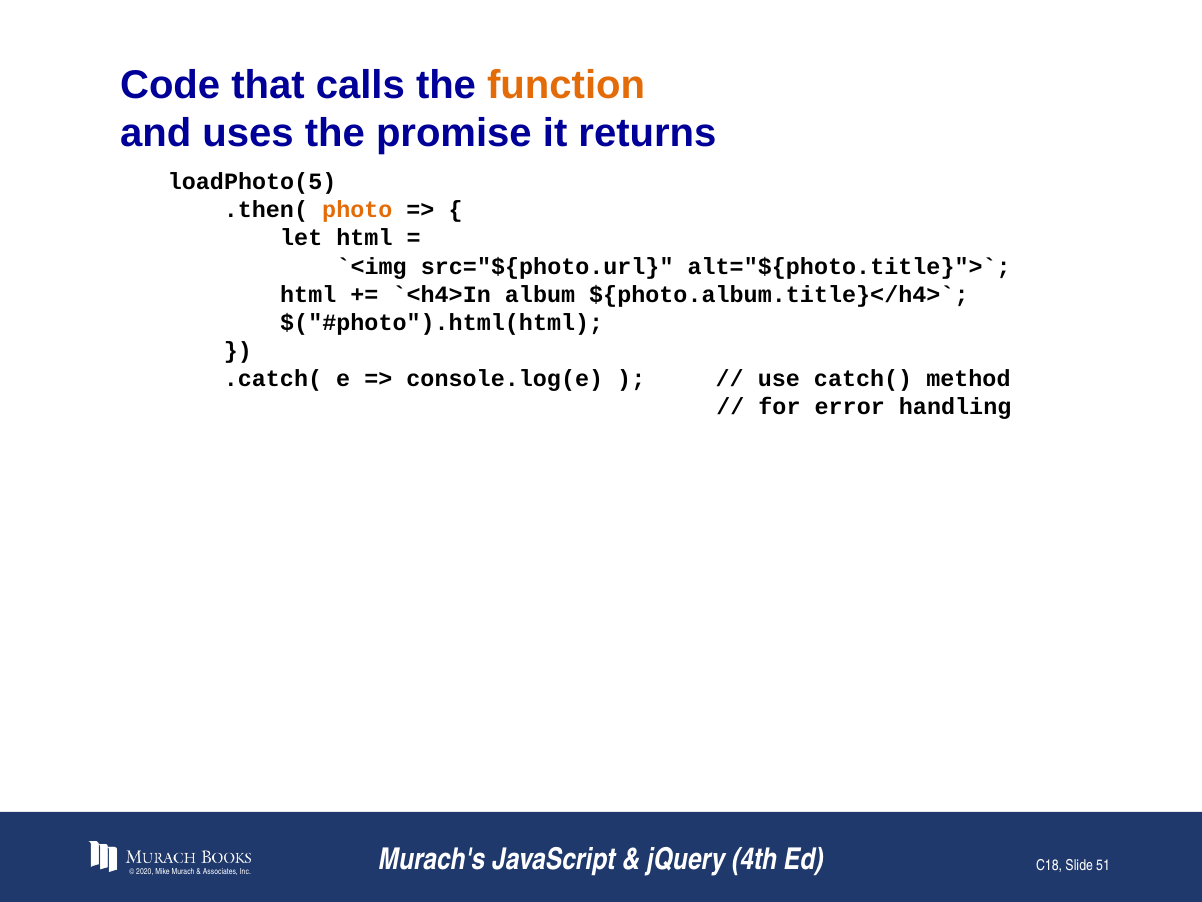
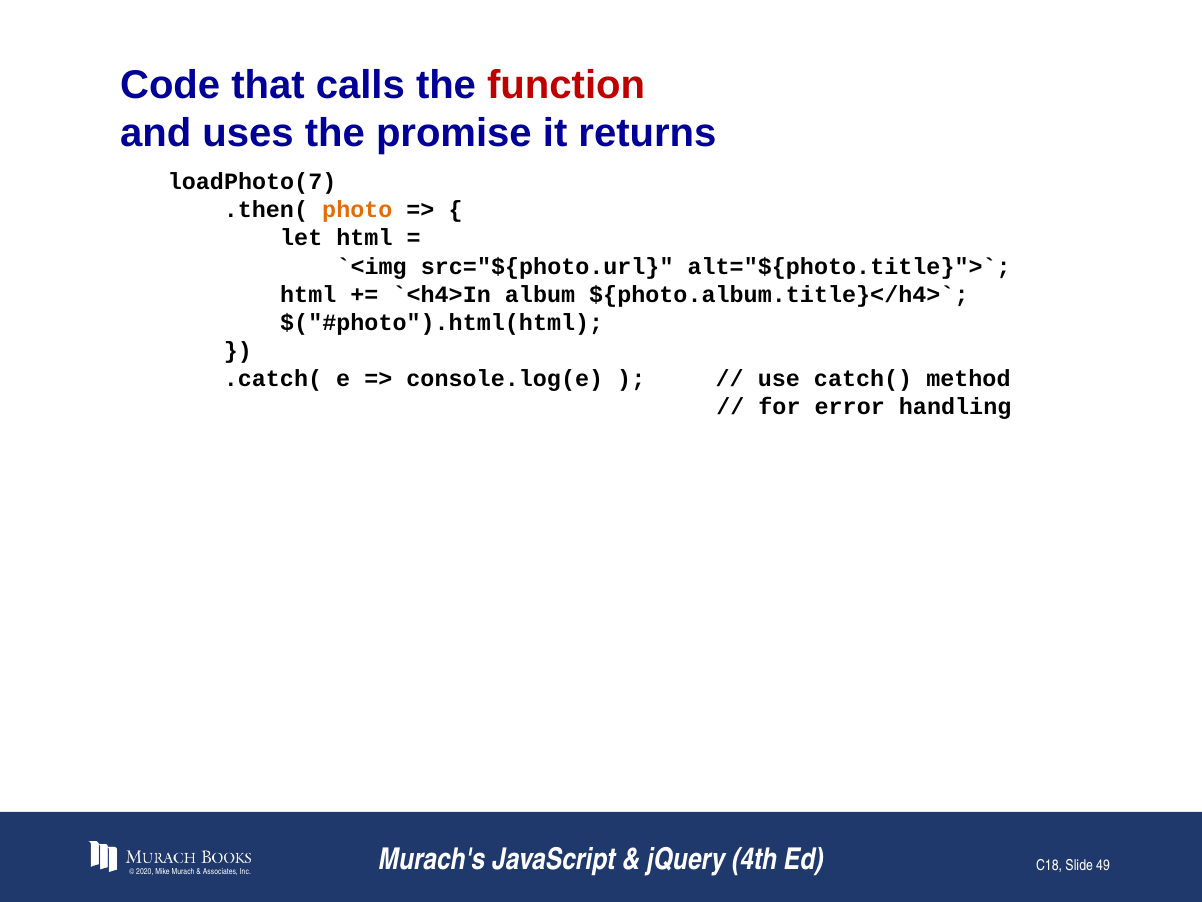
function colour: orange -> red (566, 85)
loadPhoto(5: loadPhoto(5 -> loadPhoto(7 (252, 182)
51: 51 -> 49 (1103, 865)
